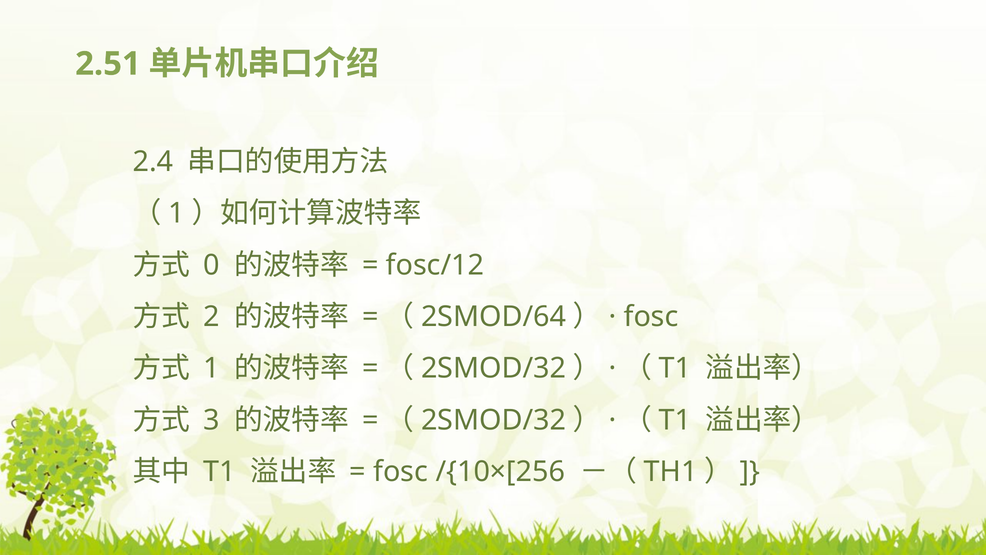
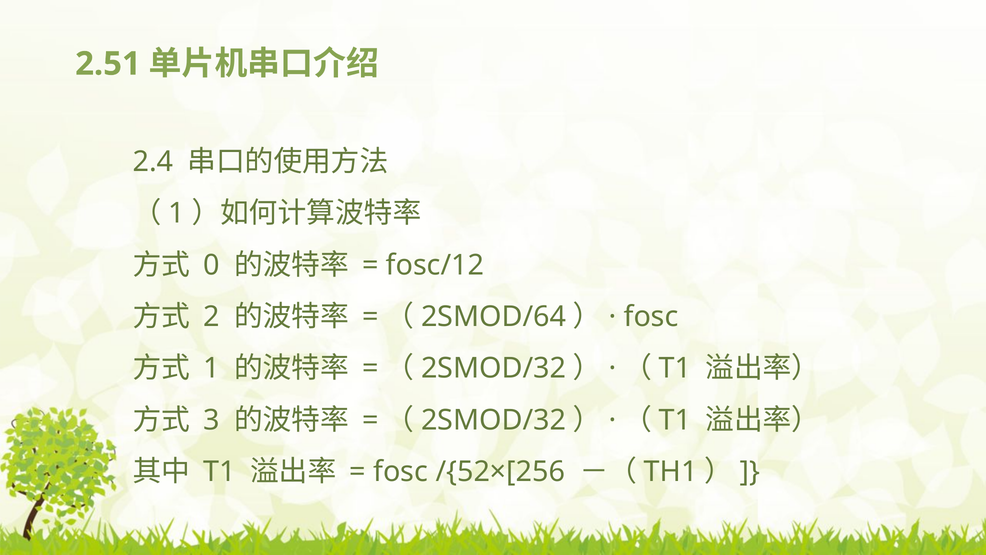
/{10×[256: /{10×[256 -> /{52×[256 (500, 471)
